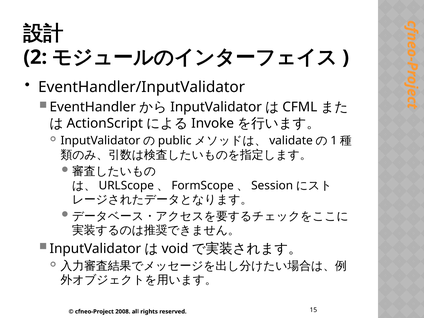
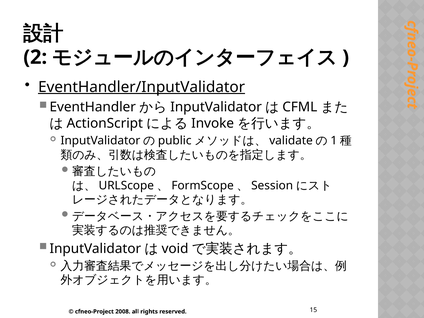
EventHandler/InputValidator underline: none -> present (142, 87)
